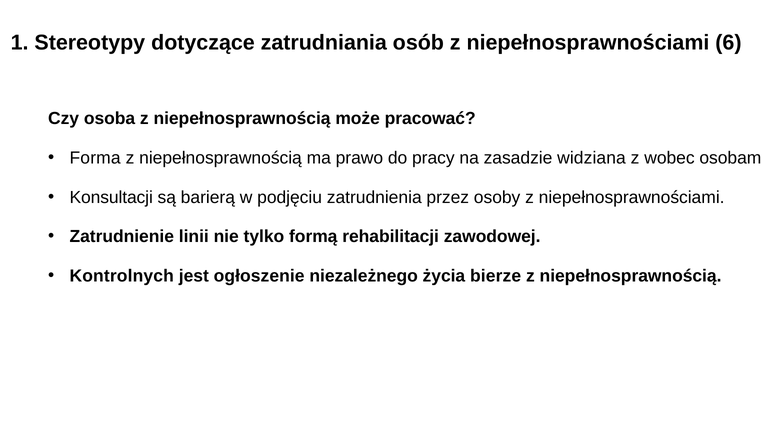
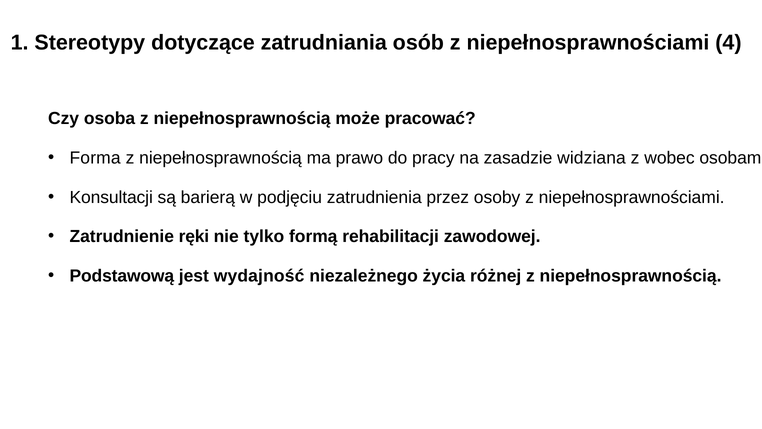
6: 6 -> 4 (728, 43)
linii: linii -> ręki (194, 236)
Kontrolnych: Kontrolnych -> Podstawową (122, 276)
ogłoszenie: ogłoszenie -> wydajność (259, 276)
bierze: bierze -> różnej (496, 276)
